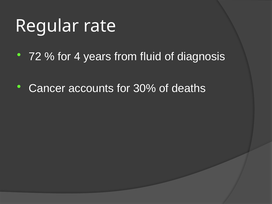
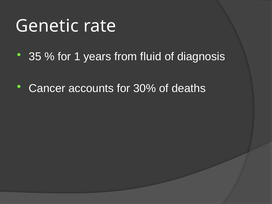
Regular: Regular -> Genetic (47, 26)
72: 72 -> 35 (35, 57)
4: 4 -> 1 (77, 57)
